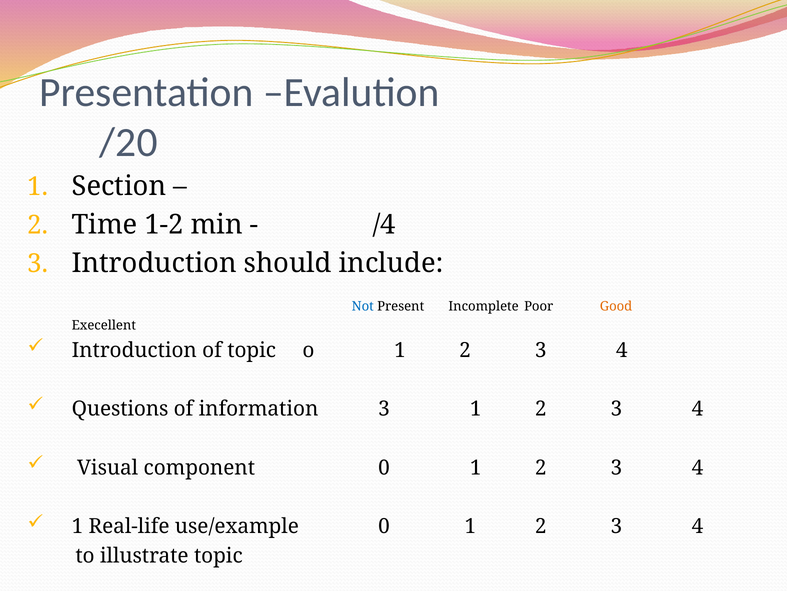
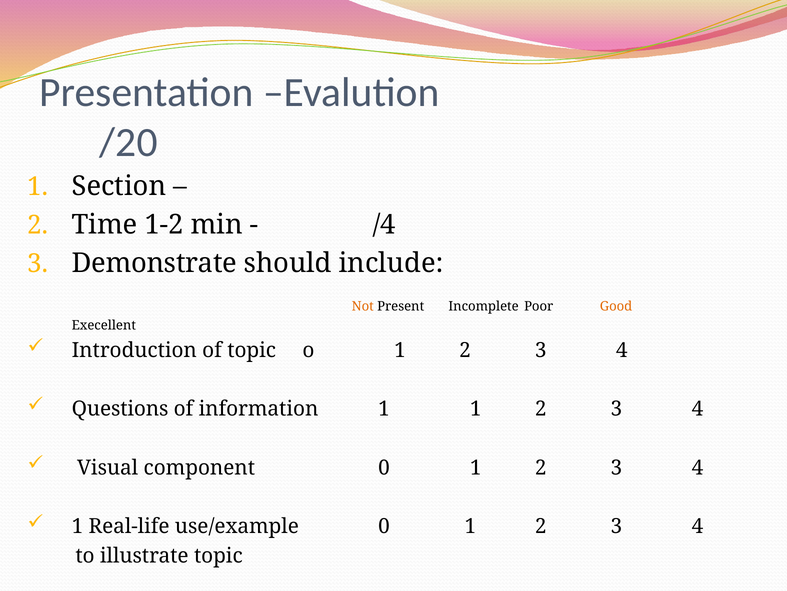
3 Introduction: Introduction -> Demonstrate (154, 263)
Not colour: blue -> orange (363, 306)
information 3: 3 -> 1 (384, 409)
